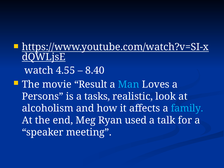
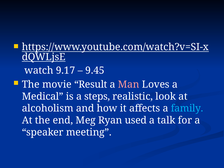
4.55: 4.55 -> 9.17 (66, 71)
8.40: 8.40 -> 9.45 (95, 71)
Man colour: light blue -> pink (129, 84)
Persons: Persons -> Medical (43, 96)
tasks: tasks -> steps (97, 96)
